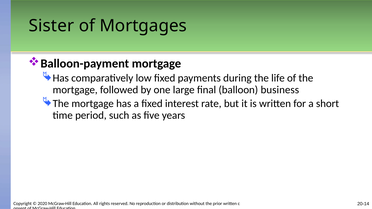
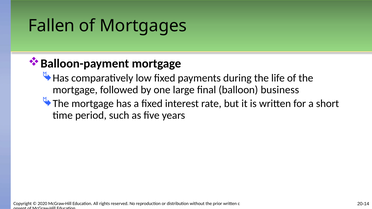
Sister: Sister -> Fallen (51, 26)
